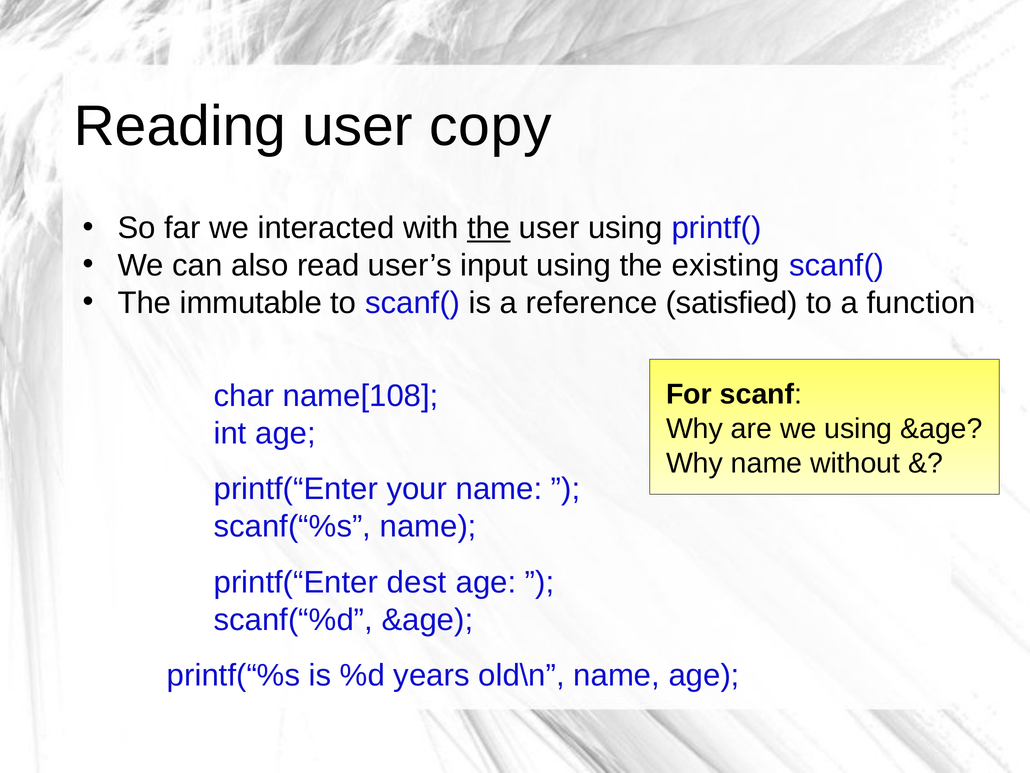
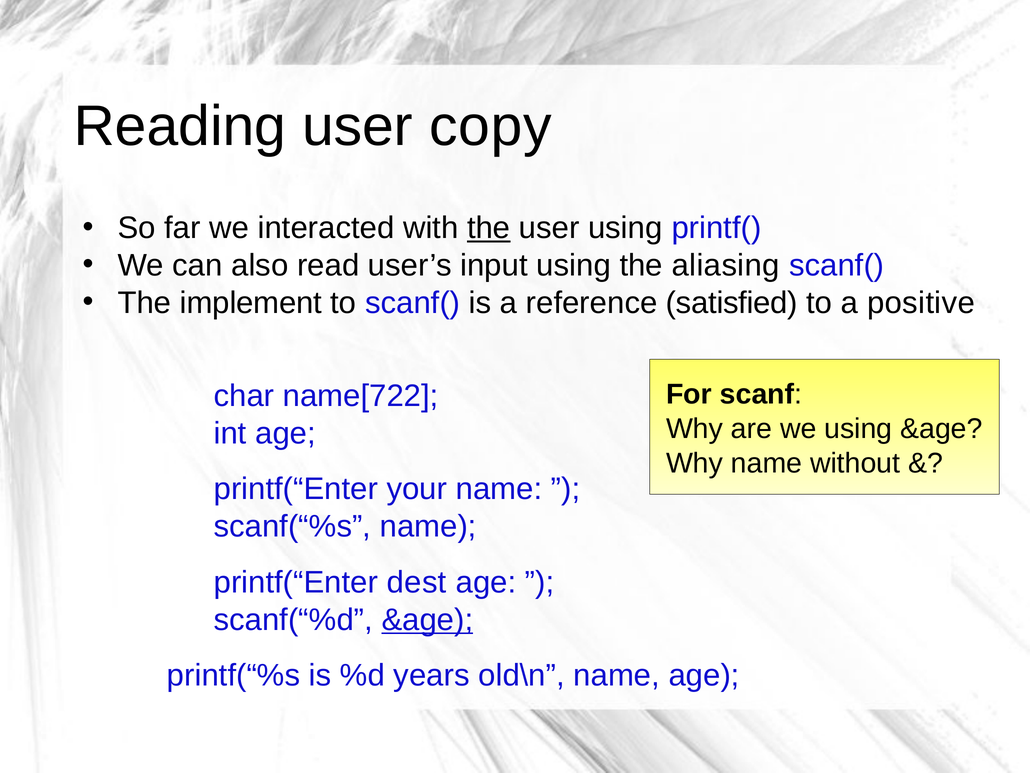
existing: existing -> aliasing (726, 265)
immutable: immutable -> implement (251, 303)
function: function -> positive (921, 303)
name[108: name[108 -> name[722 (361, 396)
&age underline: none -> present (427, 619)
